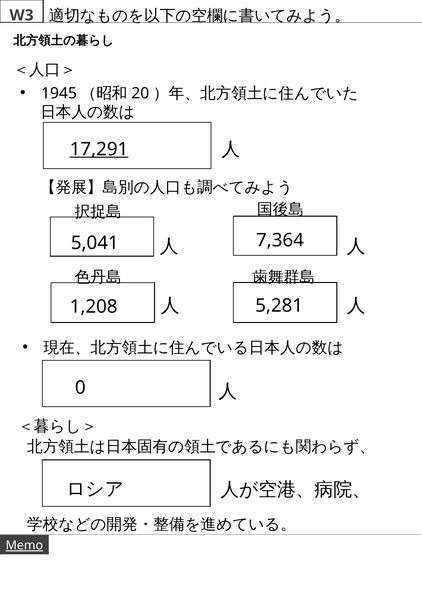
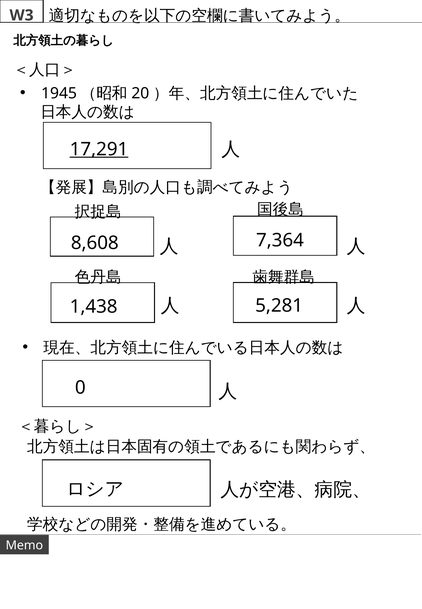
5,041: 5,041 -> 8,608 (95, 243)
1,208: 1,208 -> 1,438 (94, 307)
Memo underline: present -> none (24, 546)
